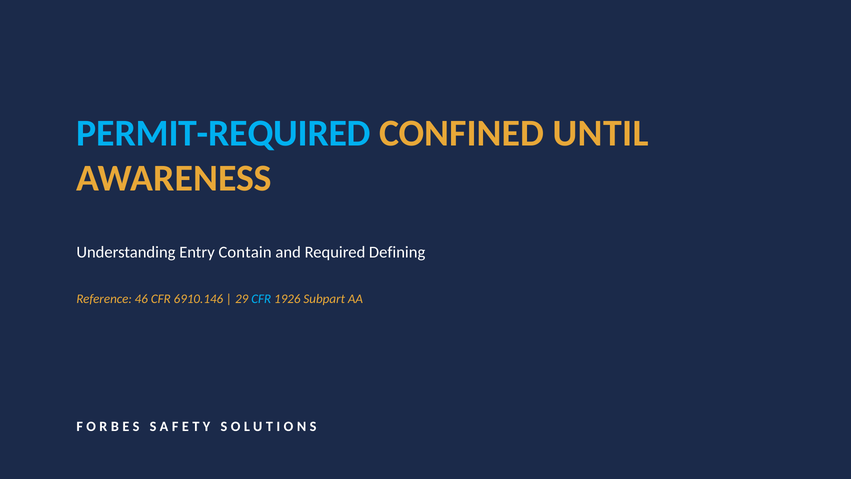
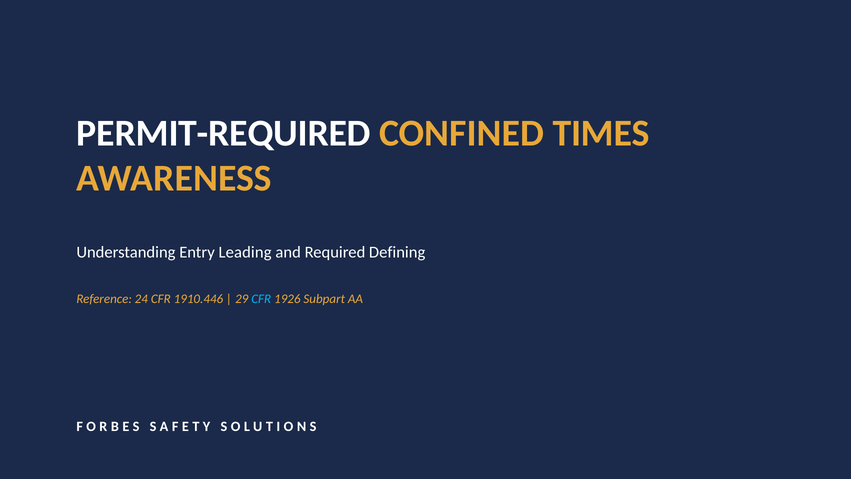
PERMIT-REQUIRED colour: light blue -> white (224, 133)
UNTIL: UNTIL -> TIMES (601, 133)
Contain: Contain -> Leading (245, 252)
46: 46 -> 24 (141, 299)
6910.146: 6910.146 -> 1910.446 (198, 299)
